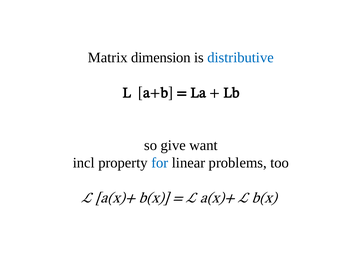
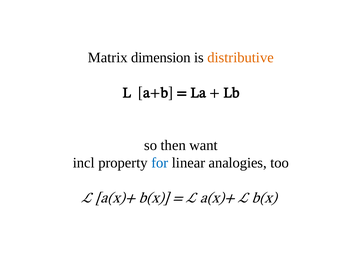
distributive colour: blue -> orange (241, 57)
give: give -> then (173, 145)
problems: problems -> analogies (238, 162)
